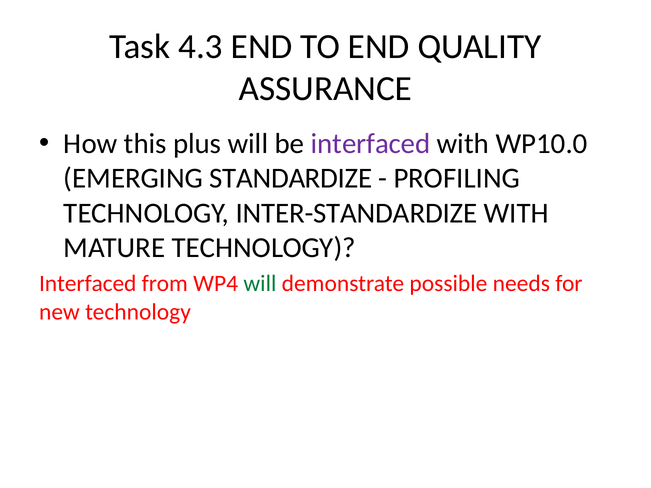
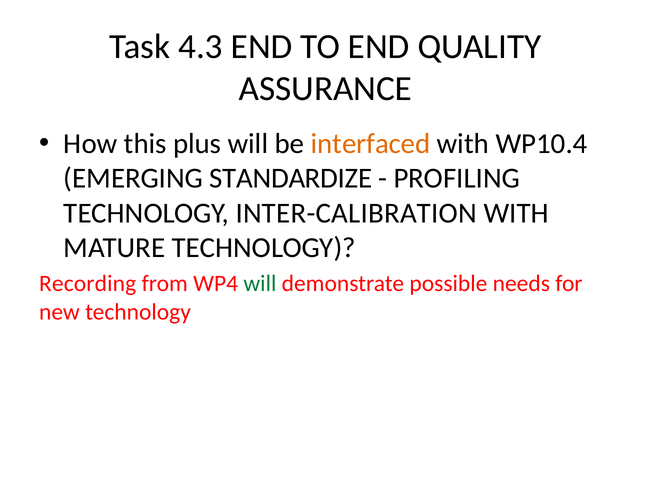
interfaced colour: purple -> orange (371, 144)
WP10.0: WP10.0 -> WP10.4 (542, 144)
INTER-STANDARDIZE: INTER-STANDARDIZE -> INTER-CALIBRATION (356, 213)
Interfaced: Interfaced -> Recording (88, 284)
